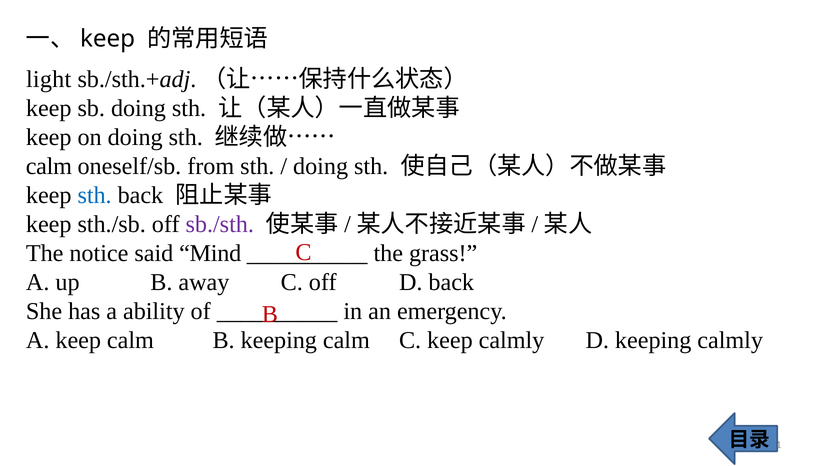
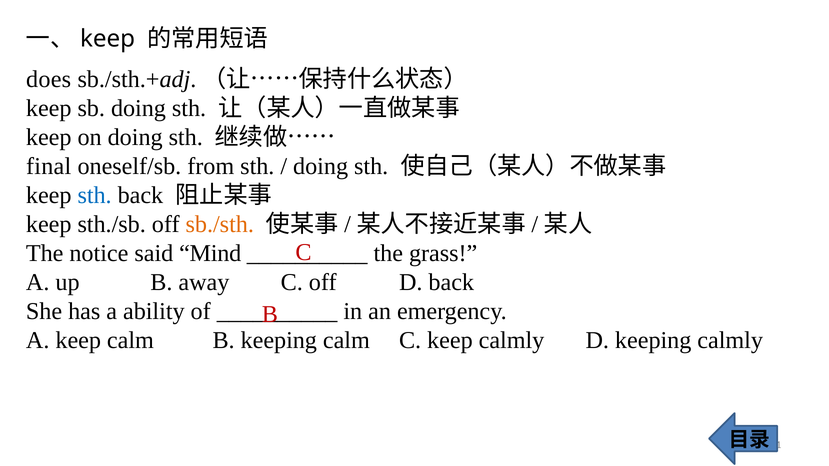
light: light -> does (49, 79)
calm: calm -> final (49, 167)
sb./sth colour: purple -> orange (220, 225)
